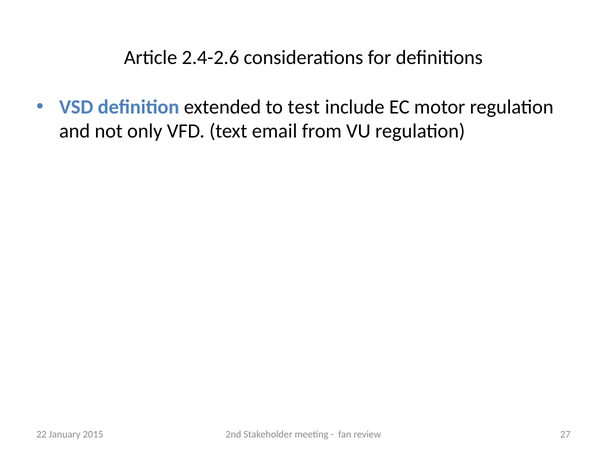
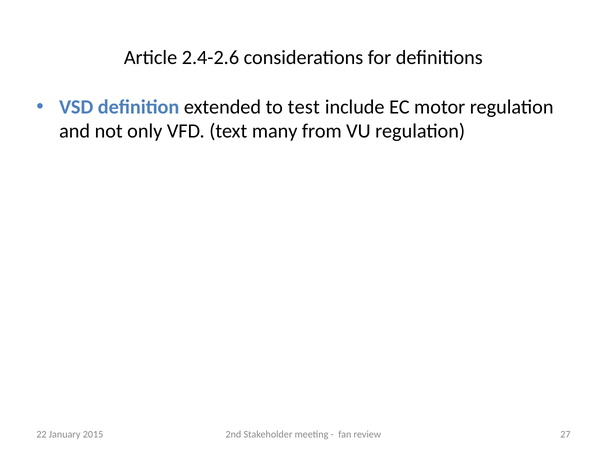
email: email -> many (275, 131)
